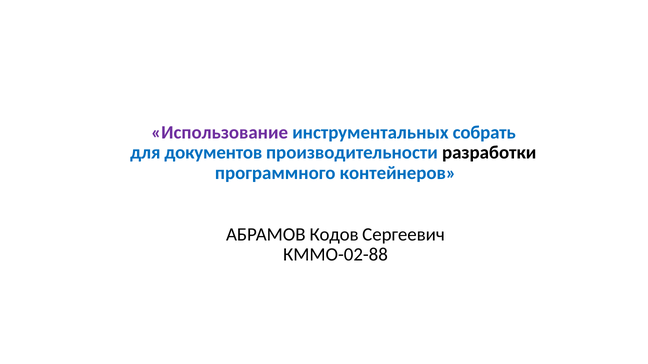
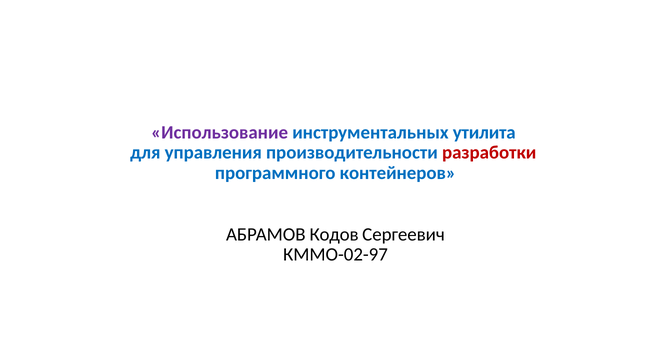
собрать: собрать -> утилита (484, 133)
документов: документов -> управления (213, 153)
разработки colour: black -> red (489, 153)
КММО-02-88: КММО-02-88 -> КММО-02-97 (335, 255)
